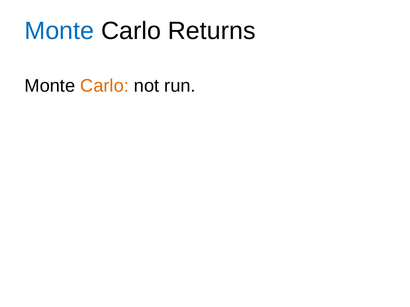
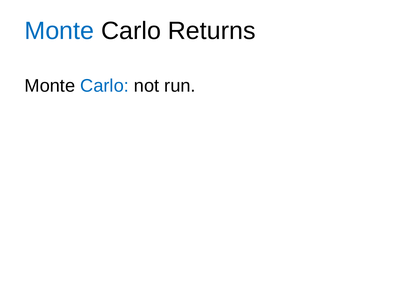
Carlo colour: orange -> blue (105, 86)
